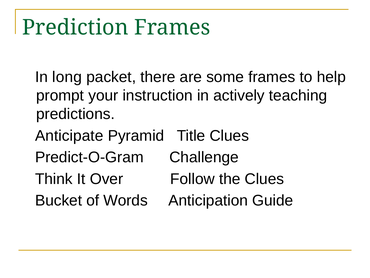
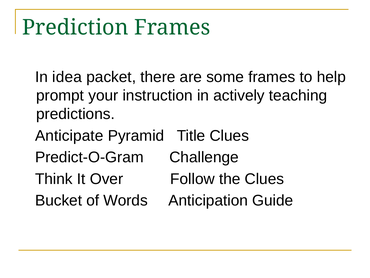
long: long -> idea (67, 77)
